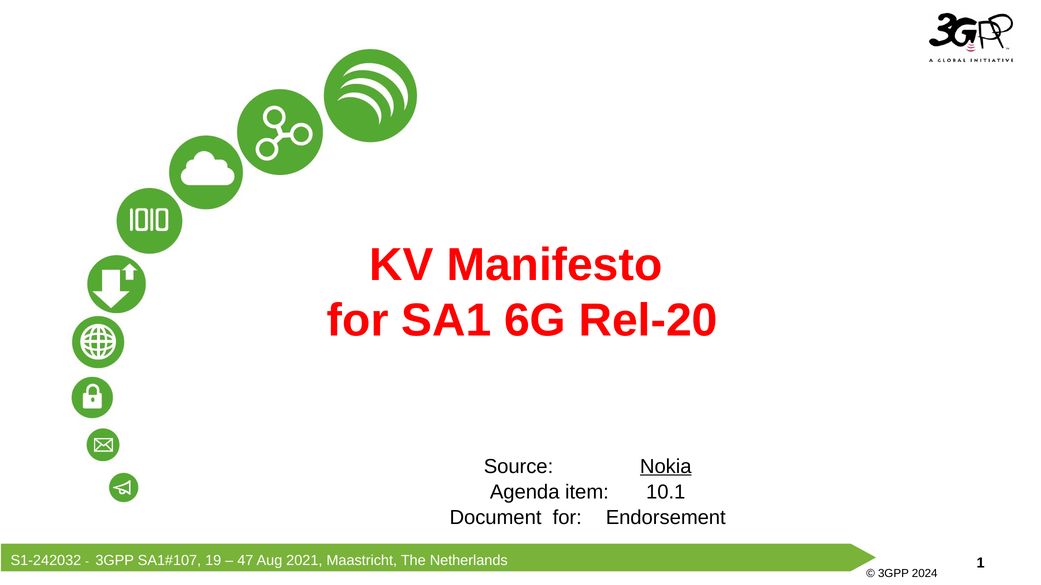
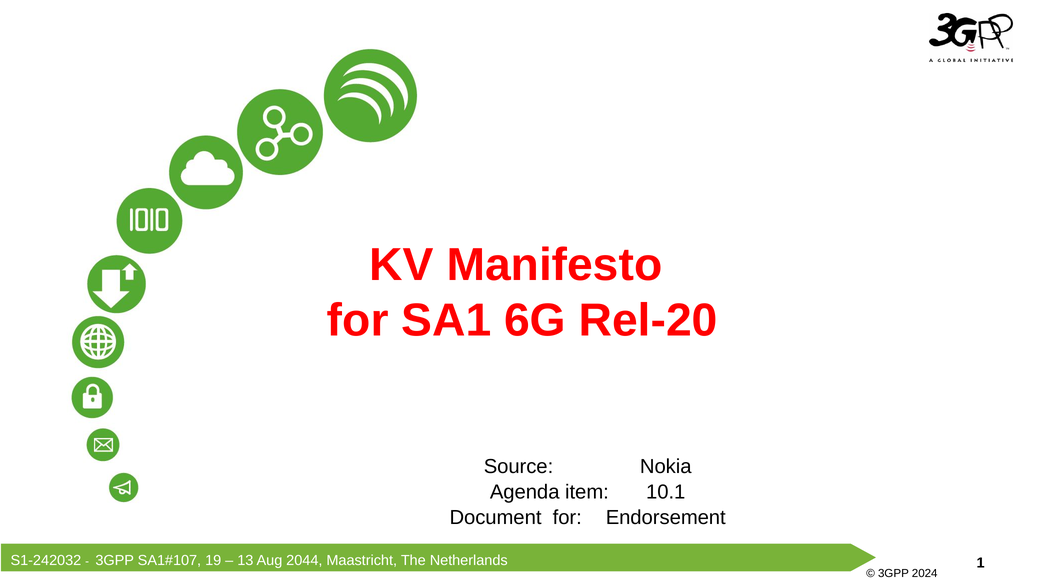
Nokia underline: present -> none (666, 467)
47: 47 -> 13 (245, 561)
2021: 2021 -> 2044 (304, 561)
